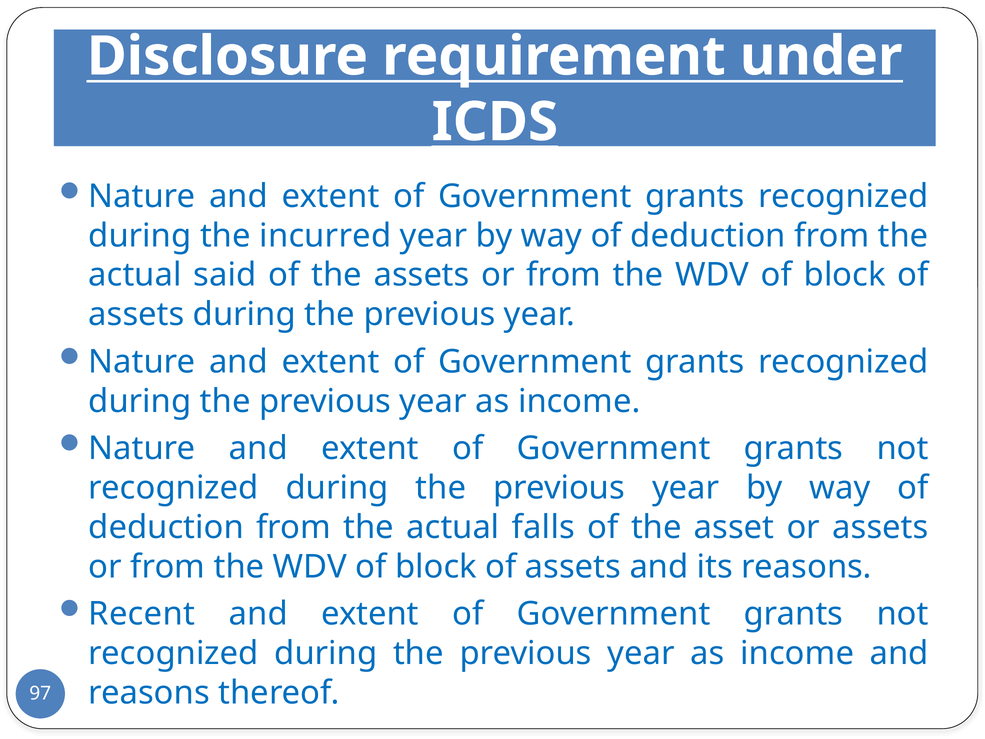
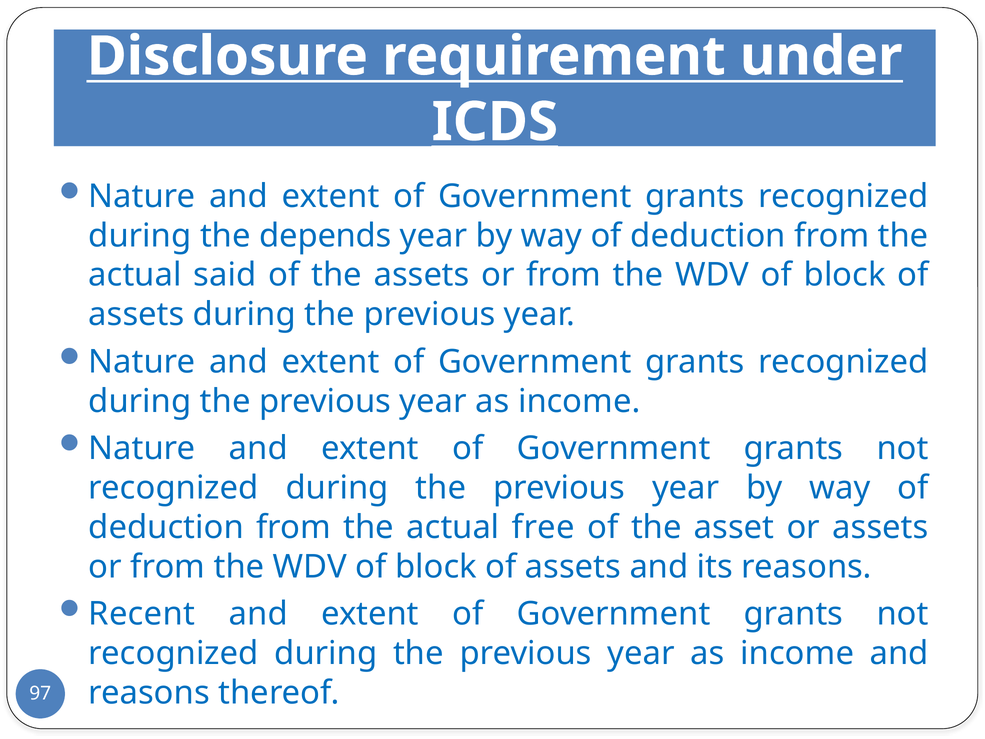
incurred: incurred -> depends (326, 236)
falls: falls -> free (543, 527)
